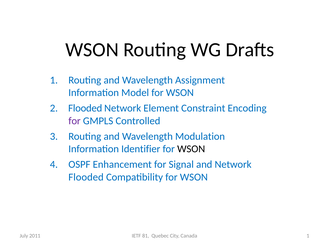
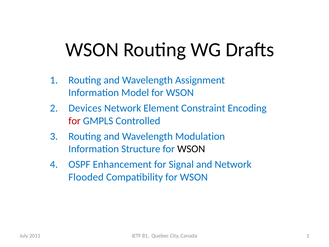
Flooded: Flooded -> Devices (85, 108)
for colour: purple -> red (75, 121)
Identifier: Identifier -> Structure (141, 149)
